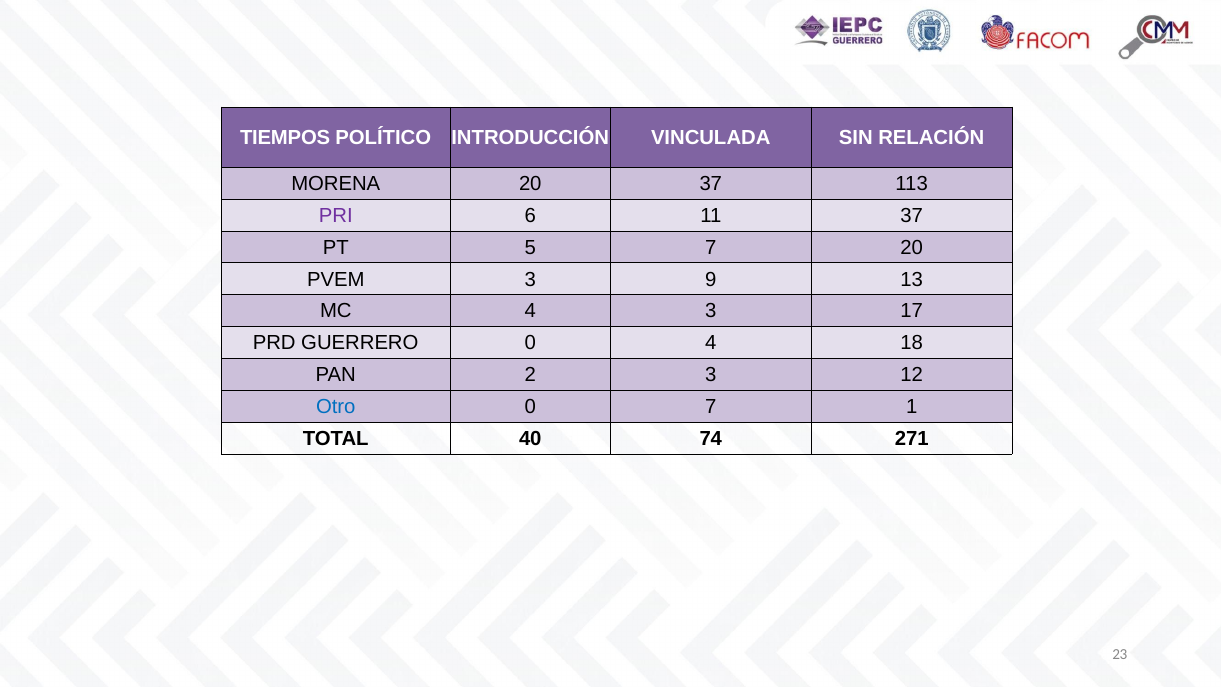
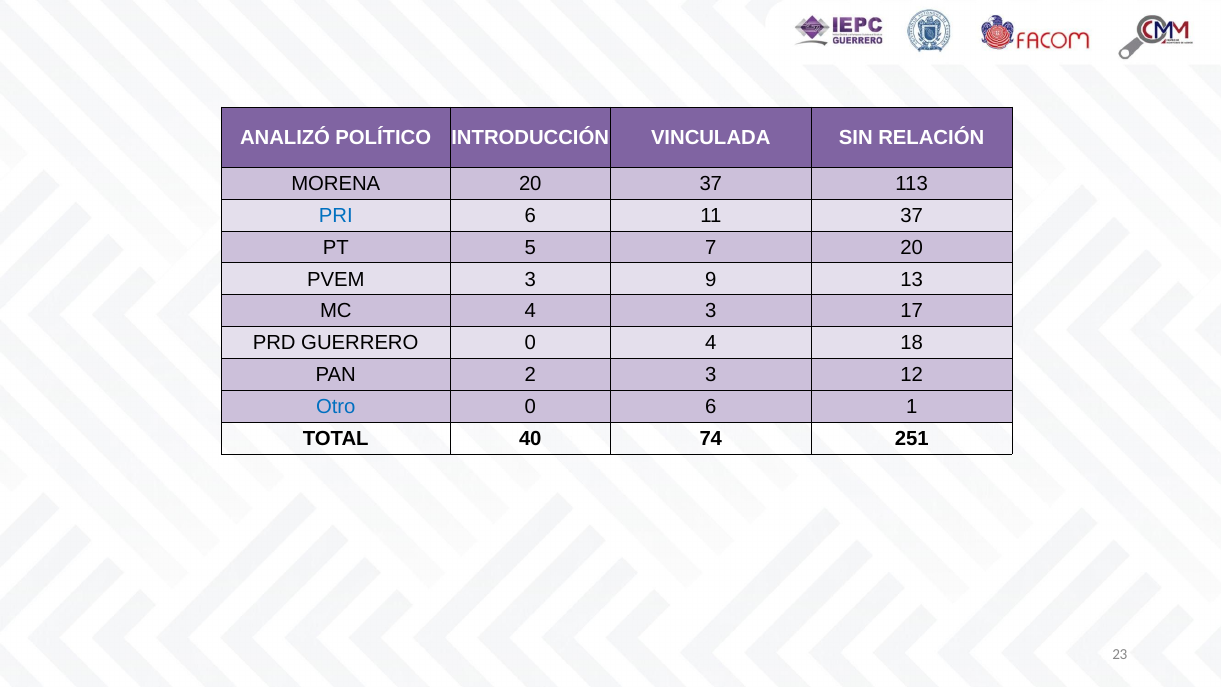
TIEMPOS: TIEMPOS -> ANALIZÓ (285, 138)
PRI colour: purple -> blue (336, 215)
0 7: 7 -> 6 (711, 407)
271: 271 -> 251 (912, 439)
